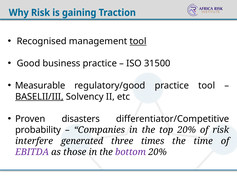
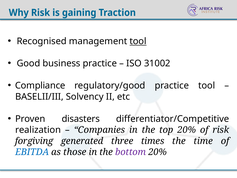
31500: 31500 -> 31002 (157, 63)
Measurable: Measurable -> Compliance (40, 85)
BASELII/III underline: present -> none (39, 97)
probability: probability -> realization (38, 130)
interfere: interfere -> forgiving (34, 141)
EBITDA colour: purple -> blue (32, 152)
